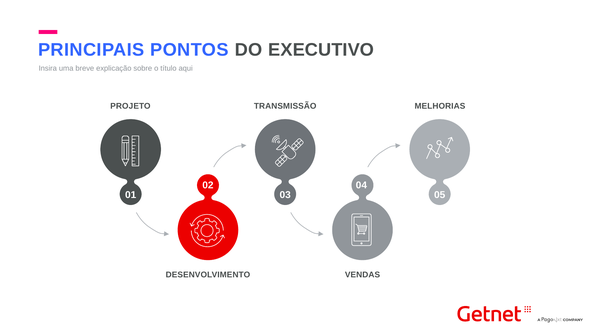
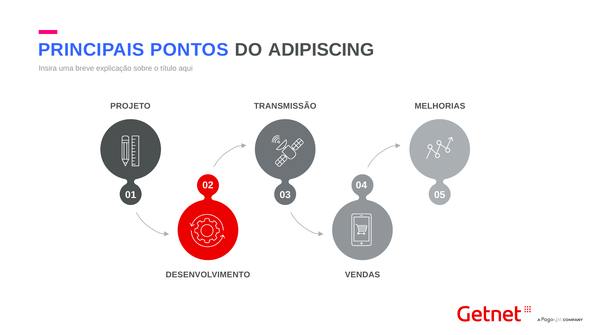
EXECUTIVO: EXECUTIVO -> ADIPISCING (321, 50)
